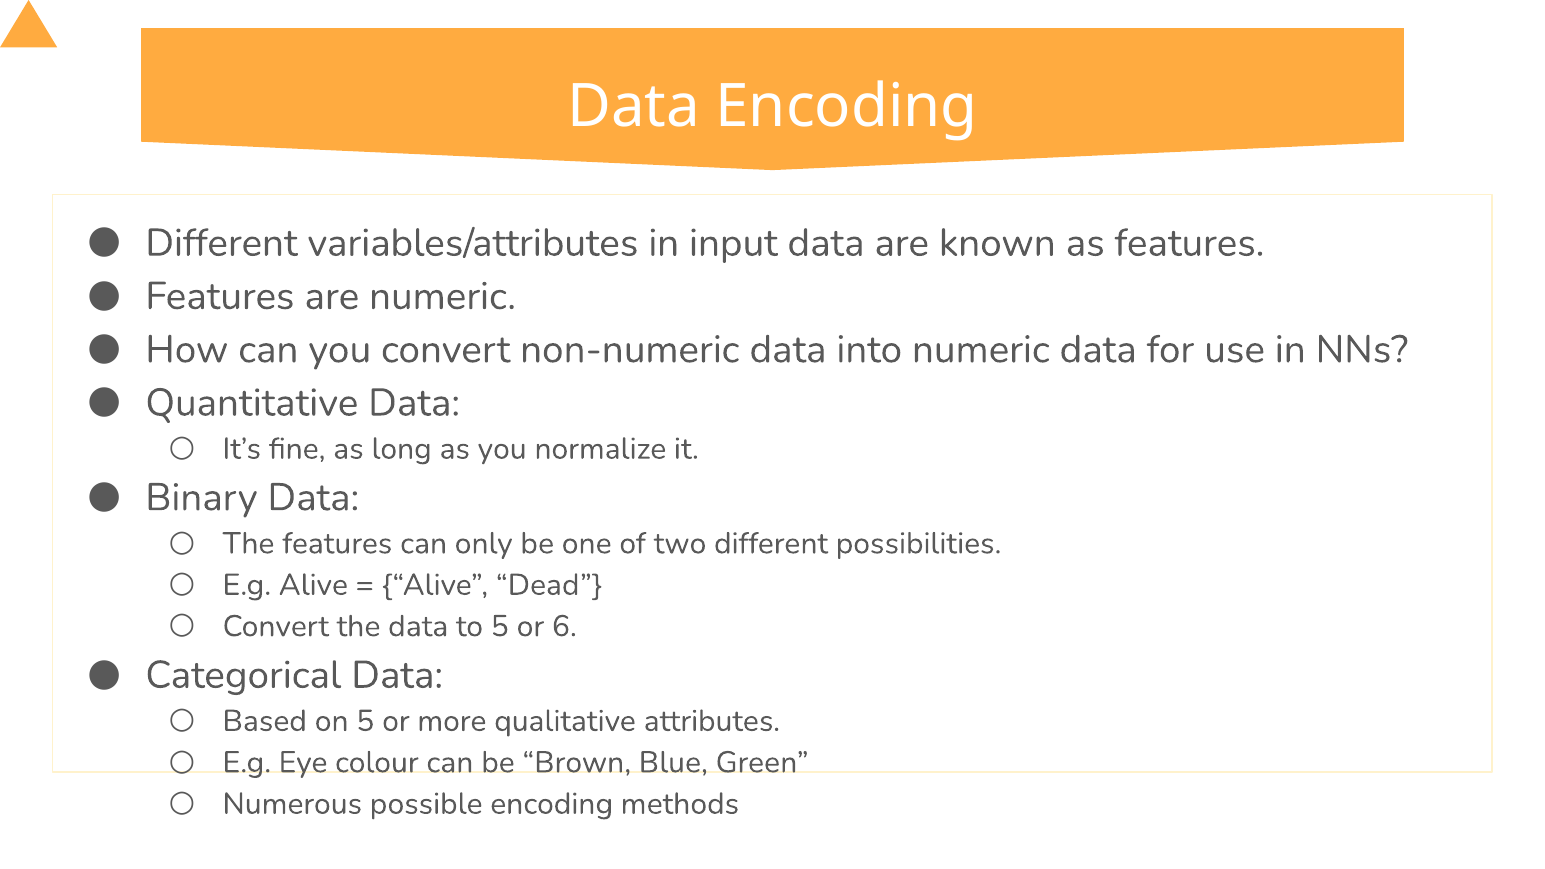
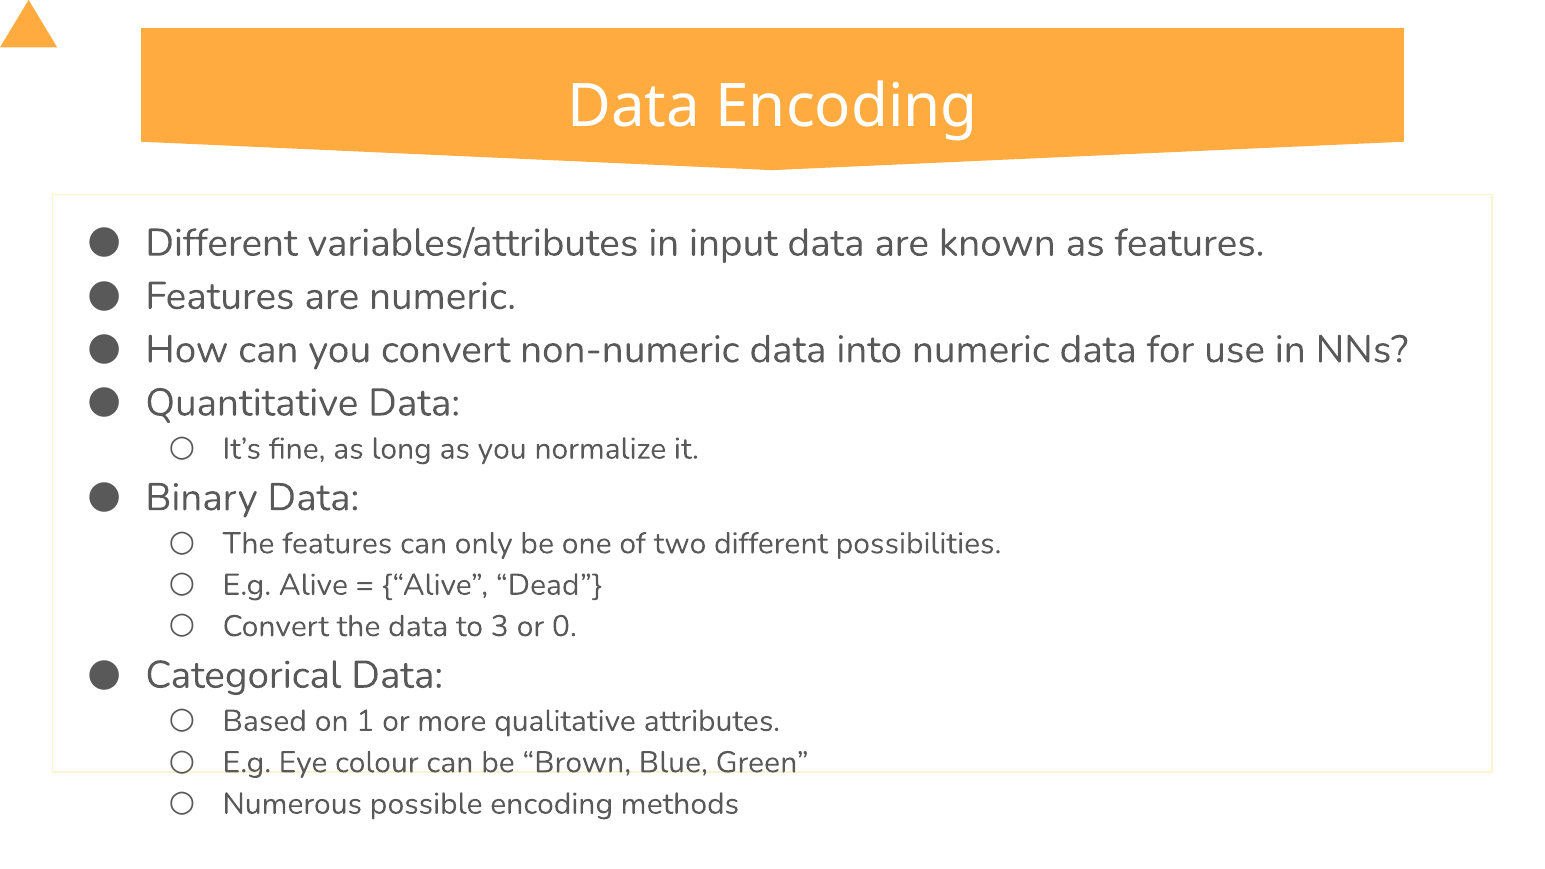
to 5: 5 -> 3 (500, 626)
6: 6 -> 0 (564, 626)
on 5: 5 -> 1 (365, 721)
